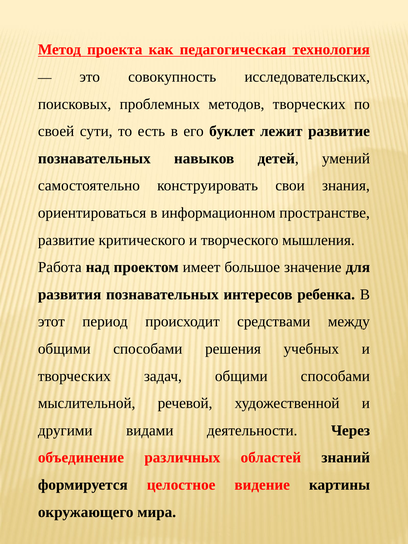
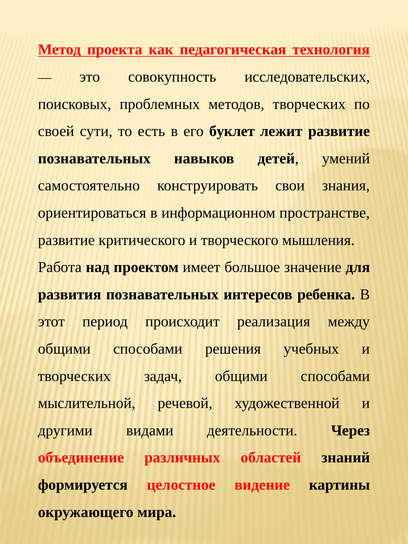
средствами: средствами -> реализация (274, 322)
